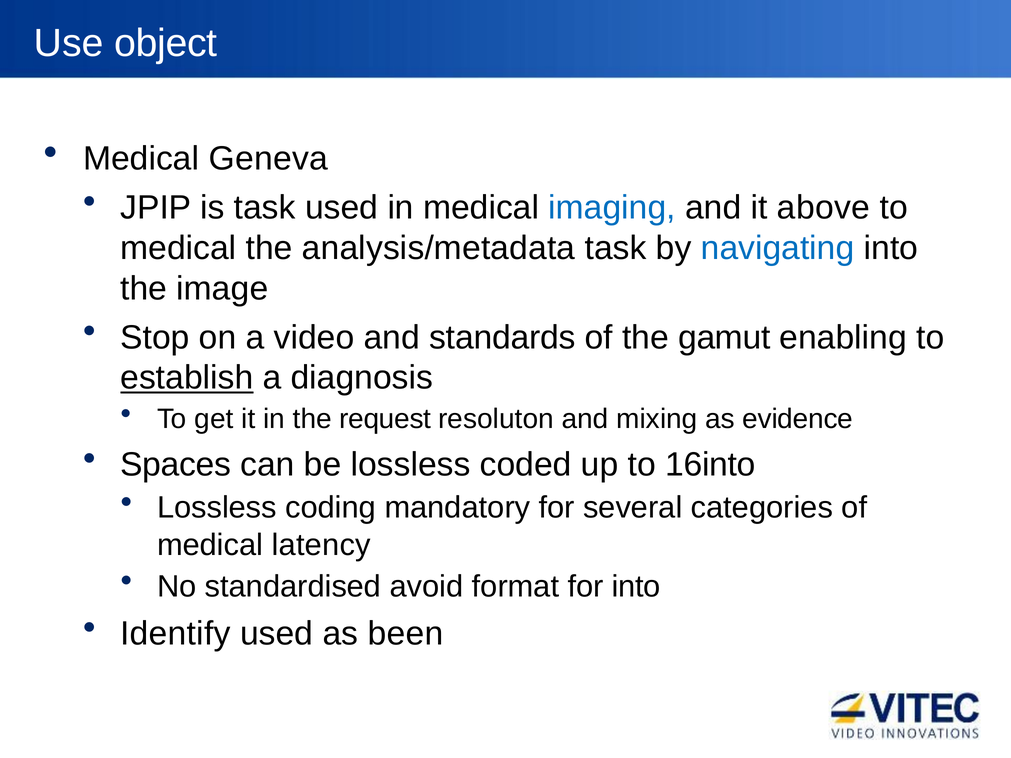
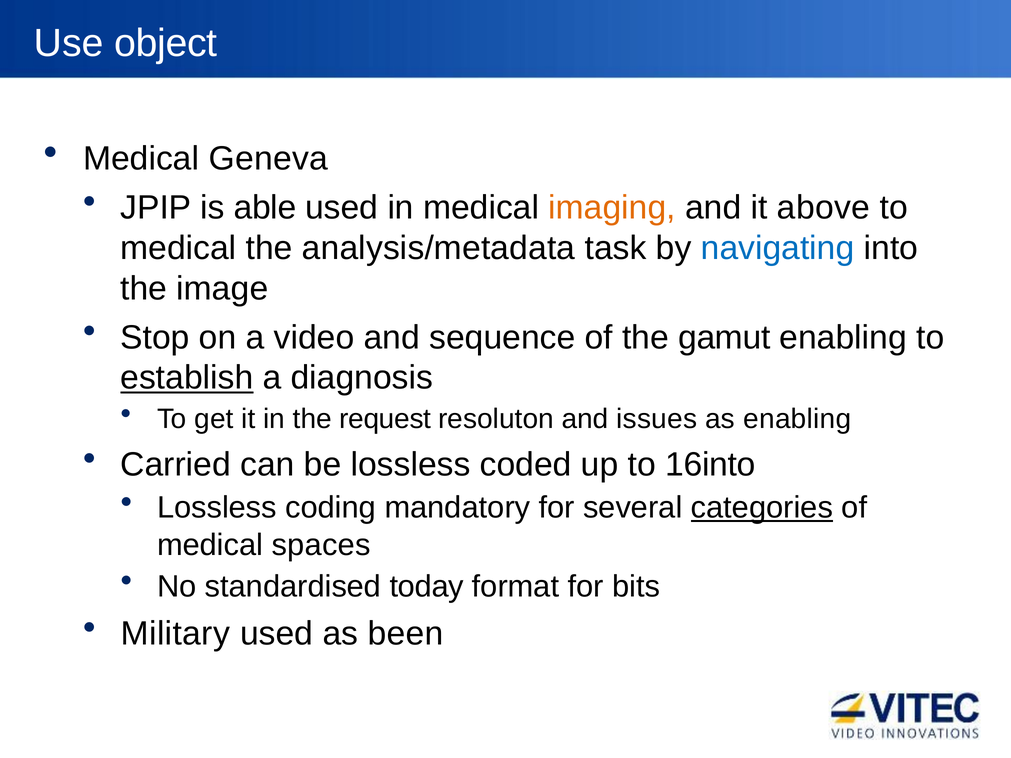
is task: task -> able (265, 208)
imaging colour: blue -> orange (612, 208)
standards: standards -> sequence (502, 338)
mixing: mixing -> issues (657, 419)
as evidence: evidence -> enabling (797, 419)
Spaces: Spaces -> Carried (176, 465)
categories underline: none -> present (762, 508)
latency: latency -> spaces (321, 545)
avoid: avoid -> today (427, 587)
for into: into -> bits (636, 587)
Identify: Identify -> Military (175, 634)
